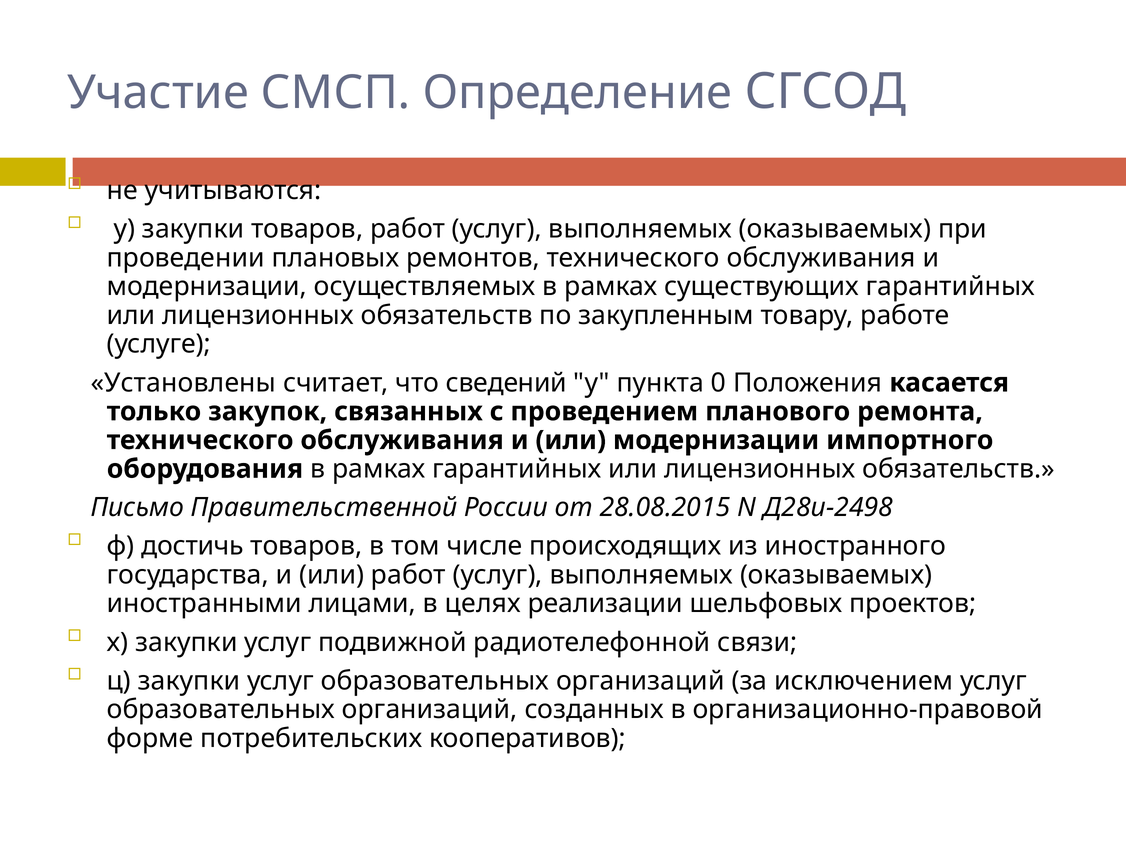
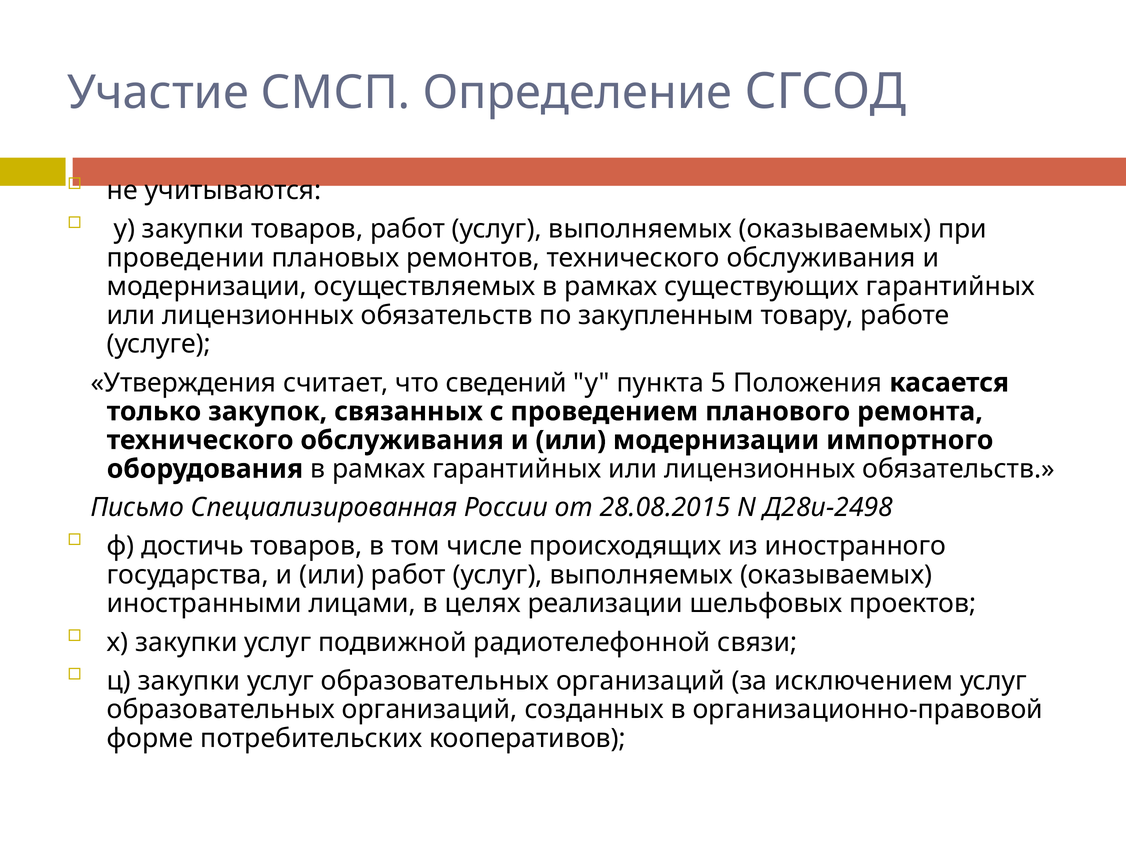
Установлены: Установлены -> Утверждения (183, 383)
0: 0 -> 5 (719, 383)
Правительственной: Правительственной -> Специализированная (324, 507)
